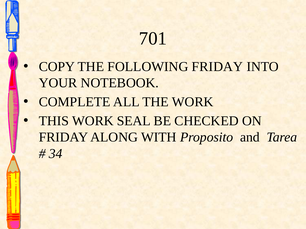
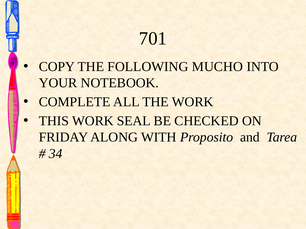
FOLLOWING FRIDAY: FRIDAY -> MUCHO (217, 67)
